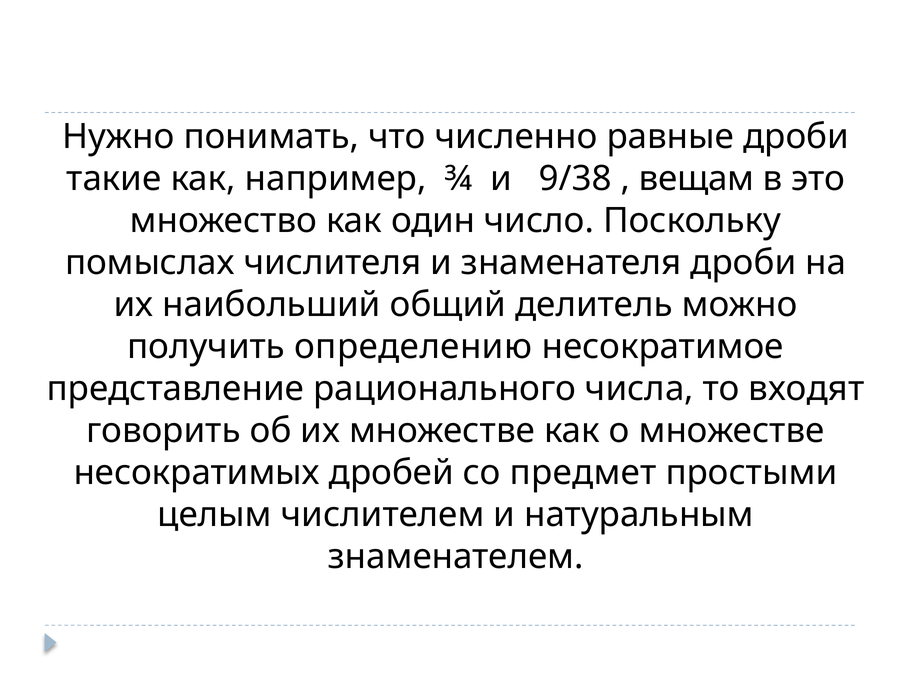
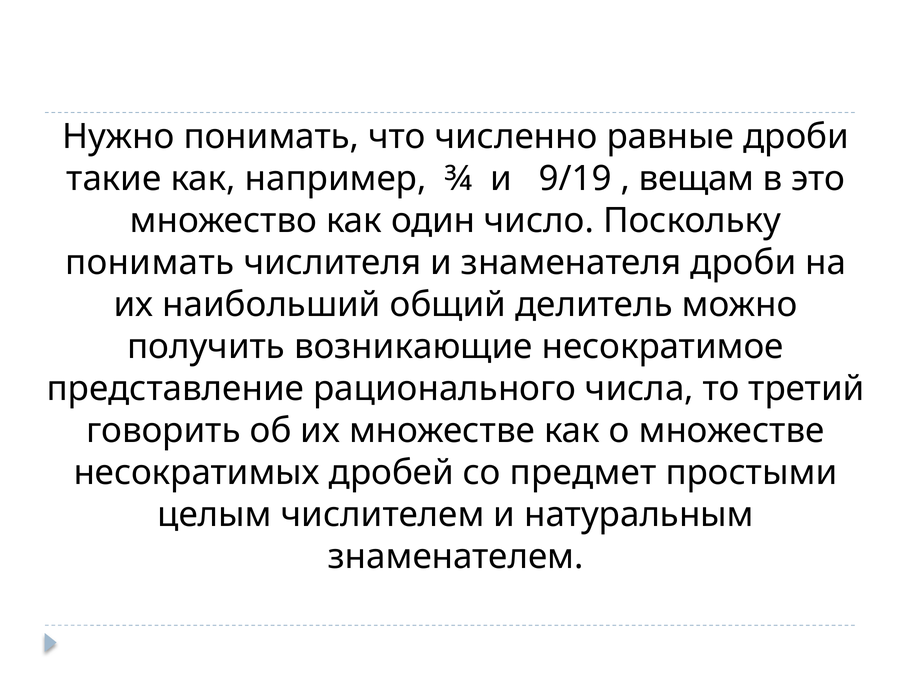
9/38: 9/38 -> 9/19 (575, 179)
помыслах: помыслах -> понимать (150, 263)
определению: определению -> возникающие (413, 347)
входят: входят -> третий (806, 389)
